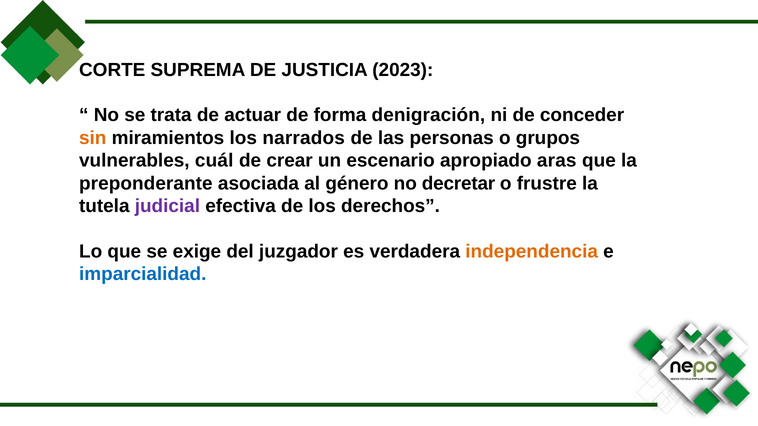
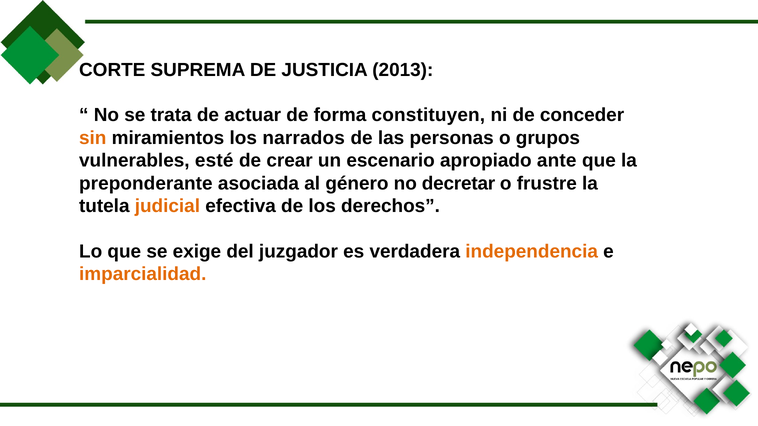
2023: 2023 -> 2013 (403, 70)
denigración: denigración -> constituyen (428, 115)
cuál: cuál -> esté (214, 161)
aras: aras -> ante (557, 161)
judicial colour: purple -> orange (167, 206)
imparcialidad colour: blue -> orange (143, 274)
